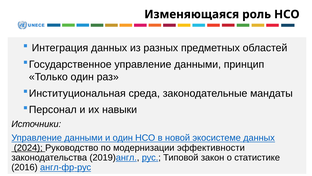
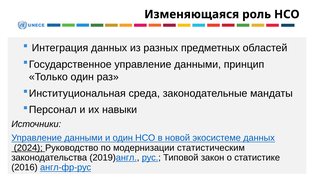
эффективности: эффективности -> статистическим (211, 147)
